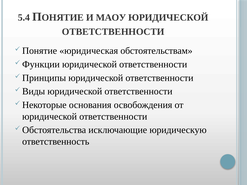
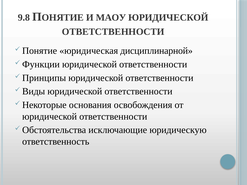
5.4: 5.4 -> 9.8 (24, 17)
обстоятельствам: обстоятельствам -> дисциплинарной (156, 51)
